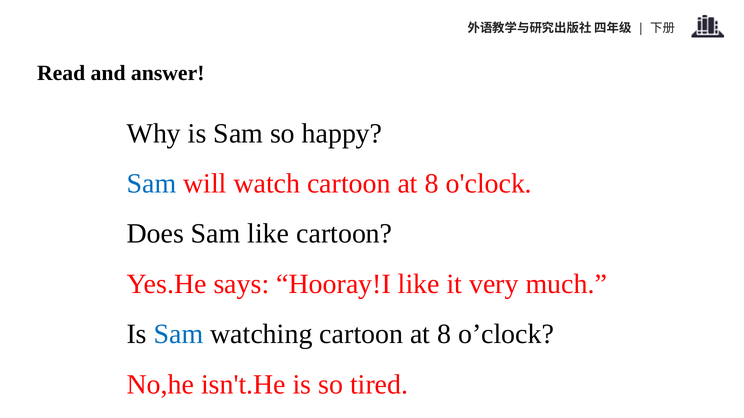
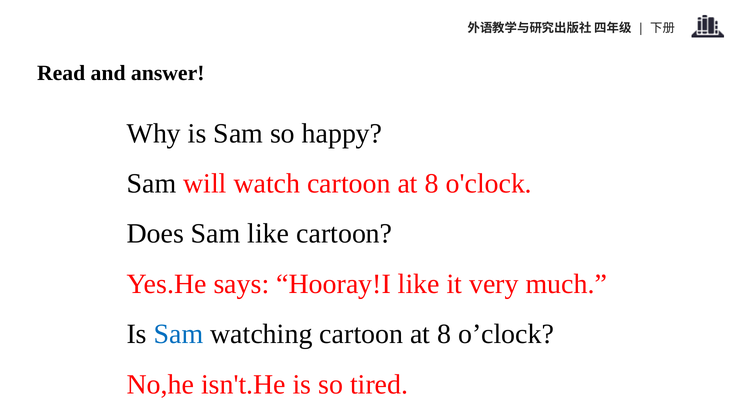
Sam colour: blue -> black (152, 184)
